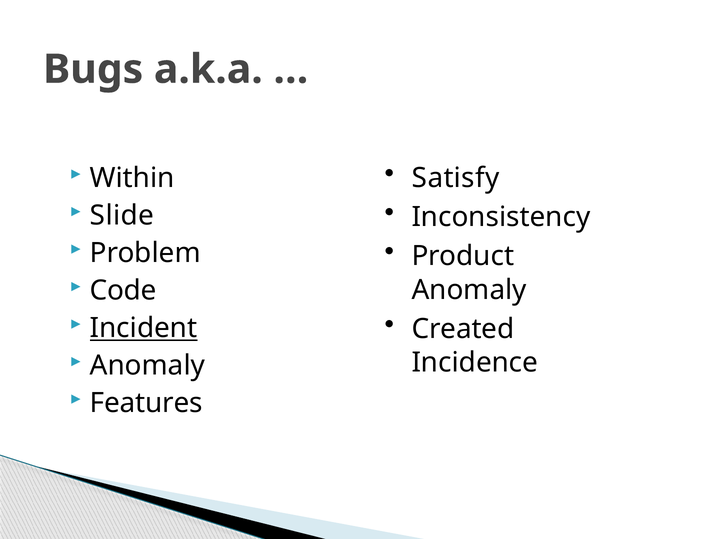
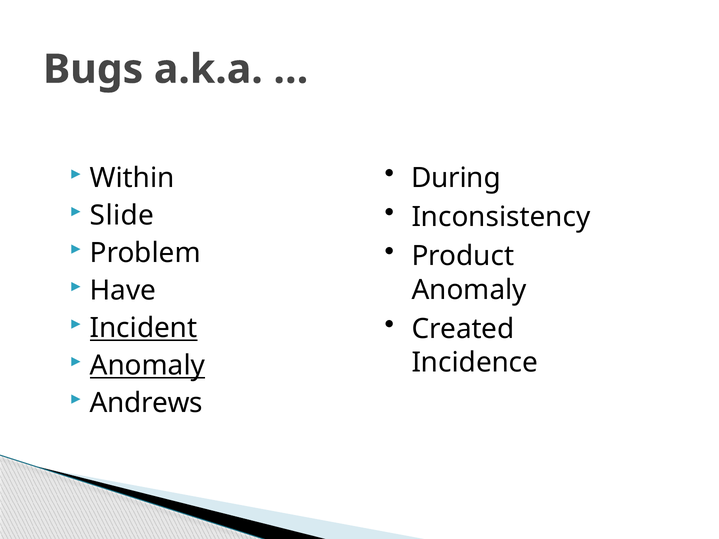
Satisfy: Satisfy -> During (456, 178)
Code: Code -> Have (123, 291)
Anomaly underline: none -> present (147, 366)
Features: Features -> Andrews (146, 403)
